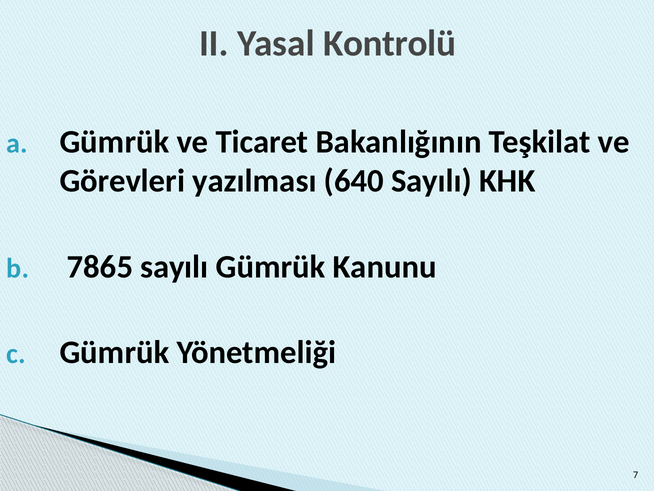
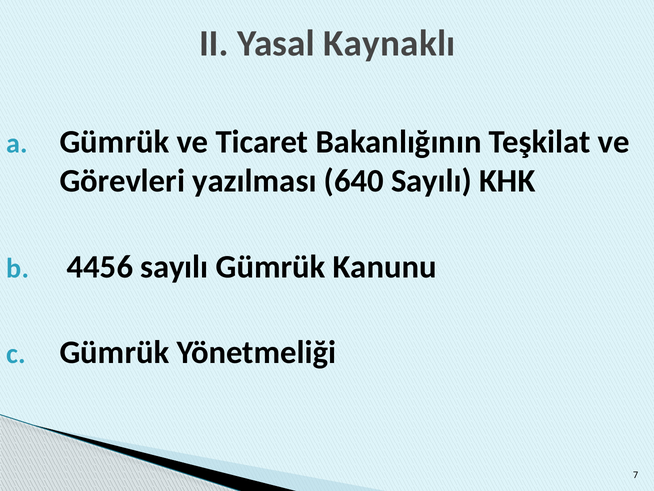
Kontrolü: Kontrolü -> Kaynaklı (389, 43)
7865: 7865 -> 4456 (100, 267)
